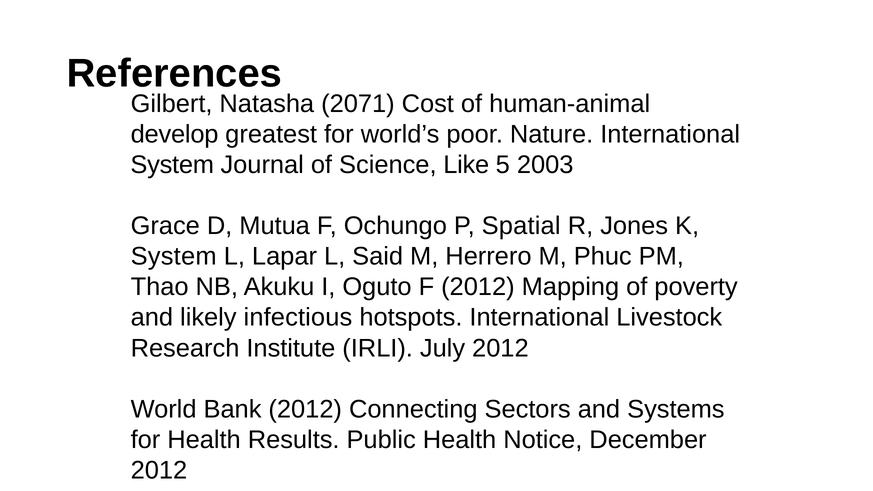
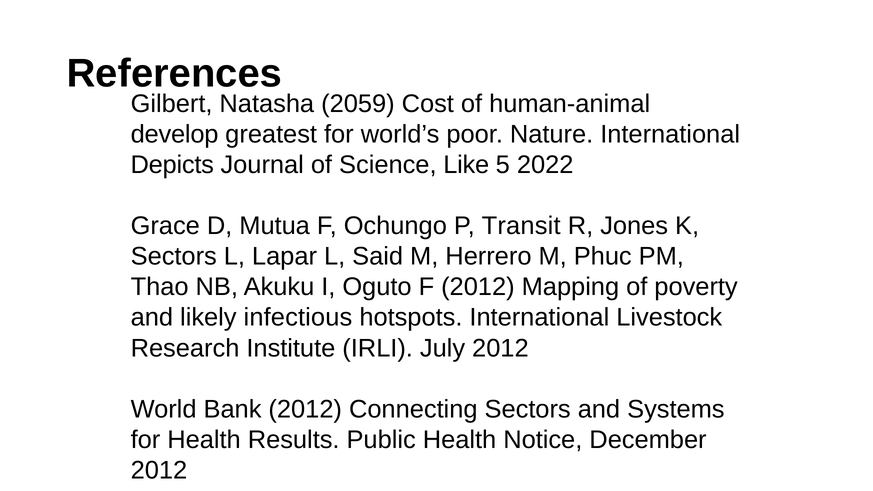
2071: 2071 -> 2059 (358, 104)
System: System -> Depicts (172, 165)
2003: 2003 -> 2022 (545, 165)
Spatial: Spatial -> Transit (521, 226)
System: System -> Sectors (174, 256)
